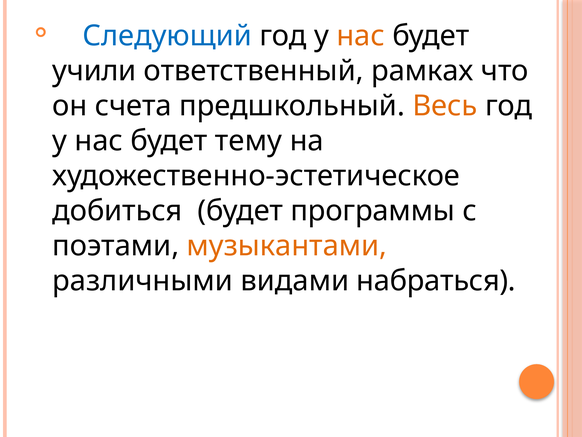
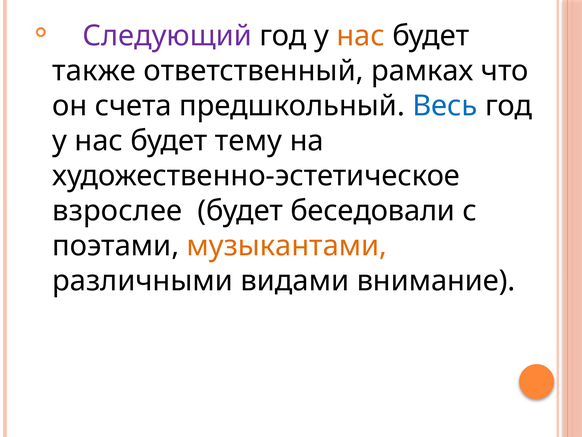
Следующий colour: blue -> purple (167, 36)
учили: учили -> также (94, 71)
Весь colour: orange -> blue (445, 106)
добиться: добиться -> взрослее (117, 211)
программы: программы -> беседовали (373, 211)
набраться: набраться -> внимание (436, 280)
